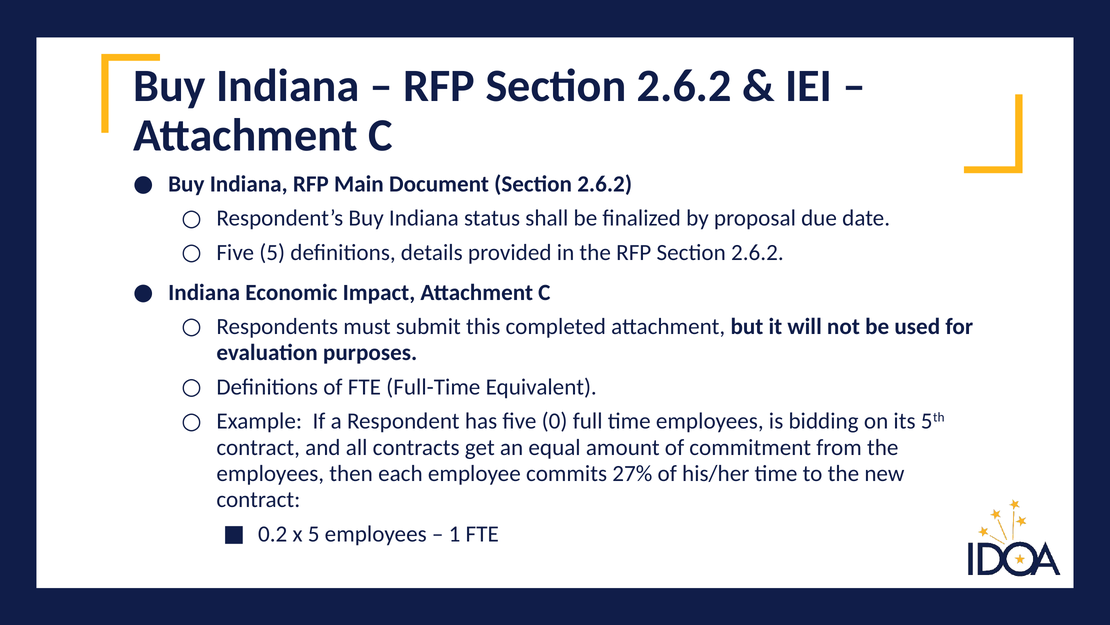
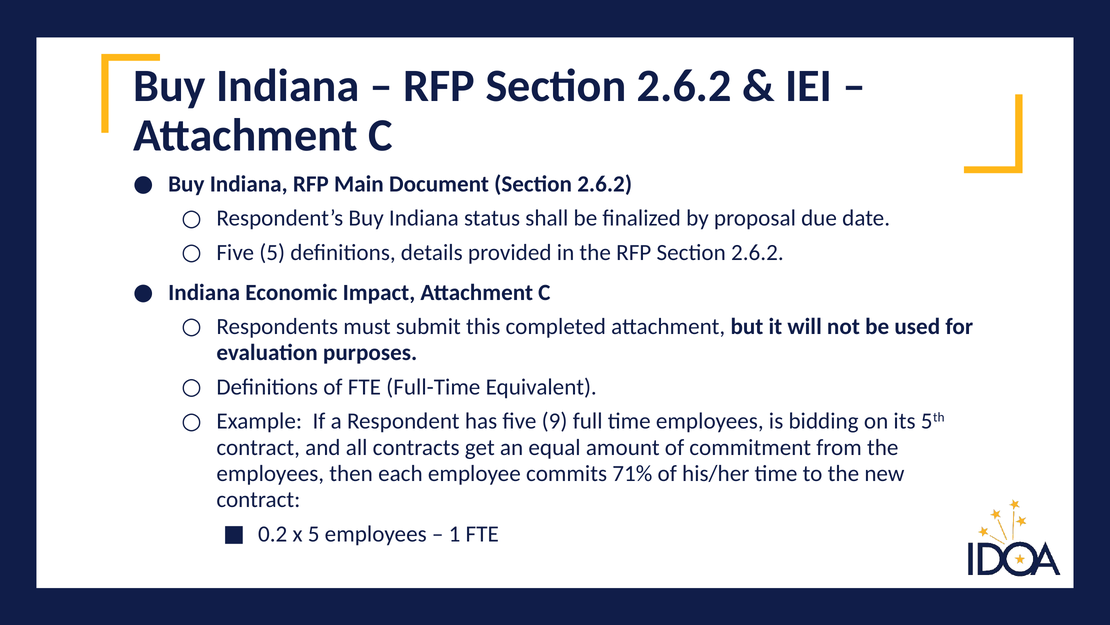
0: 0 -> 9 (555, 421)
27%: 27% -> 71% (632, 473)
